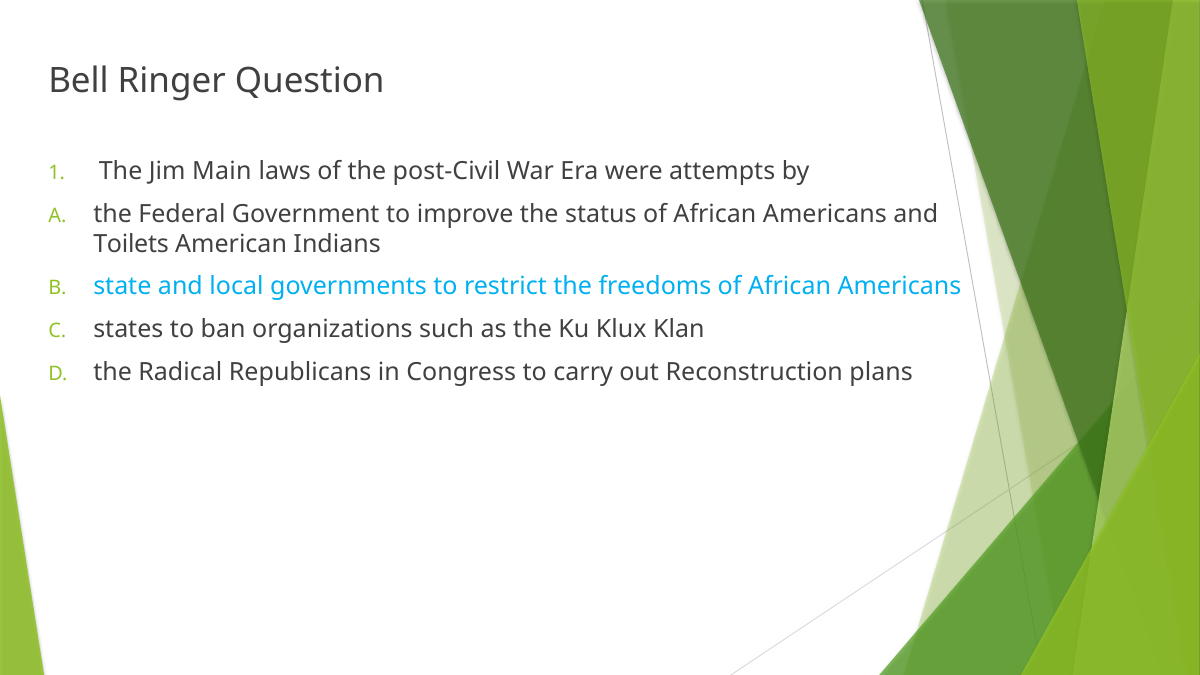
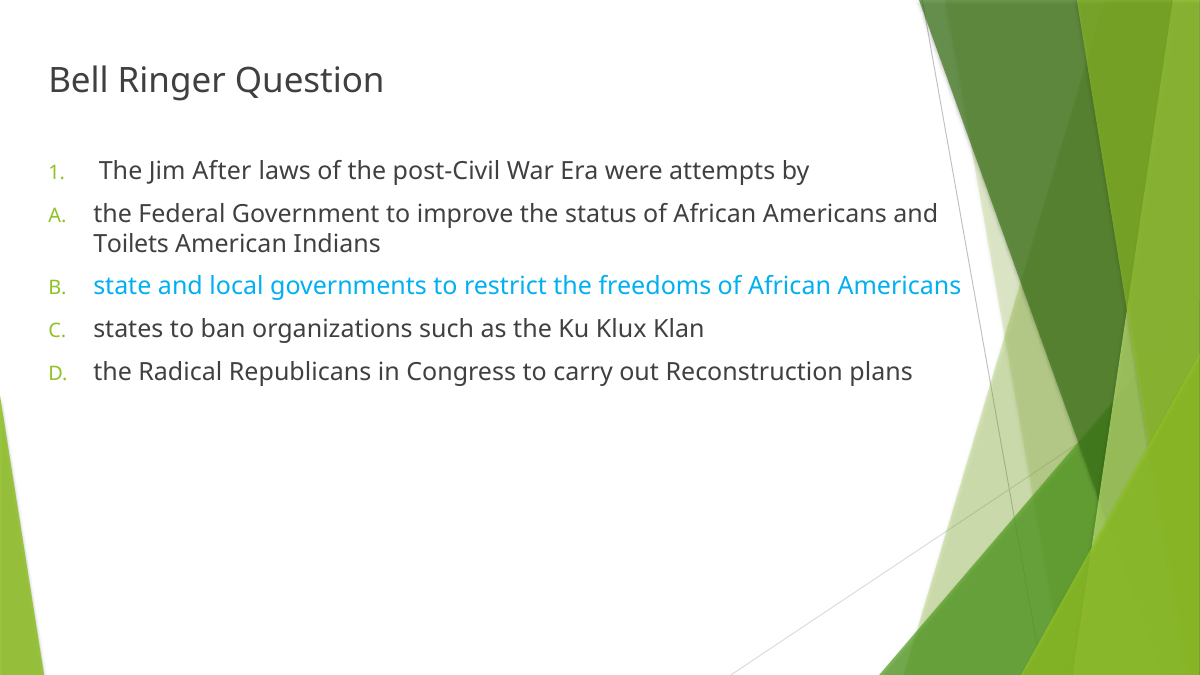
Main: Main -> After (222, 172)
